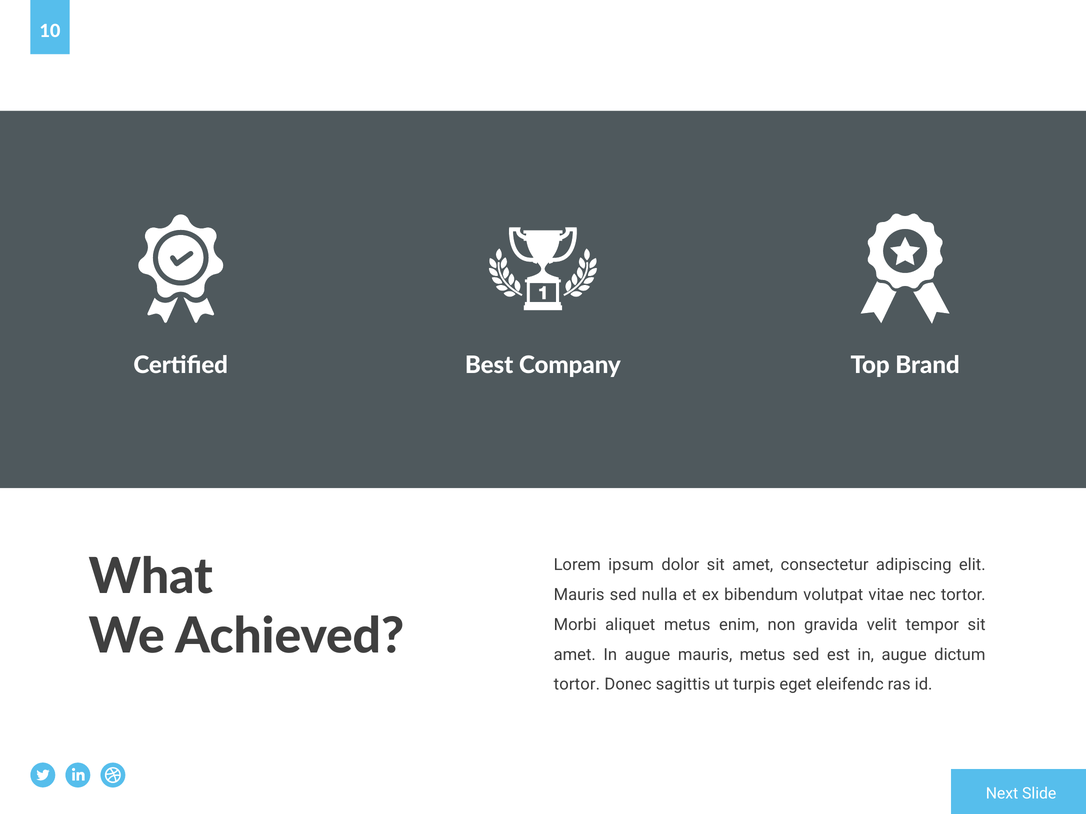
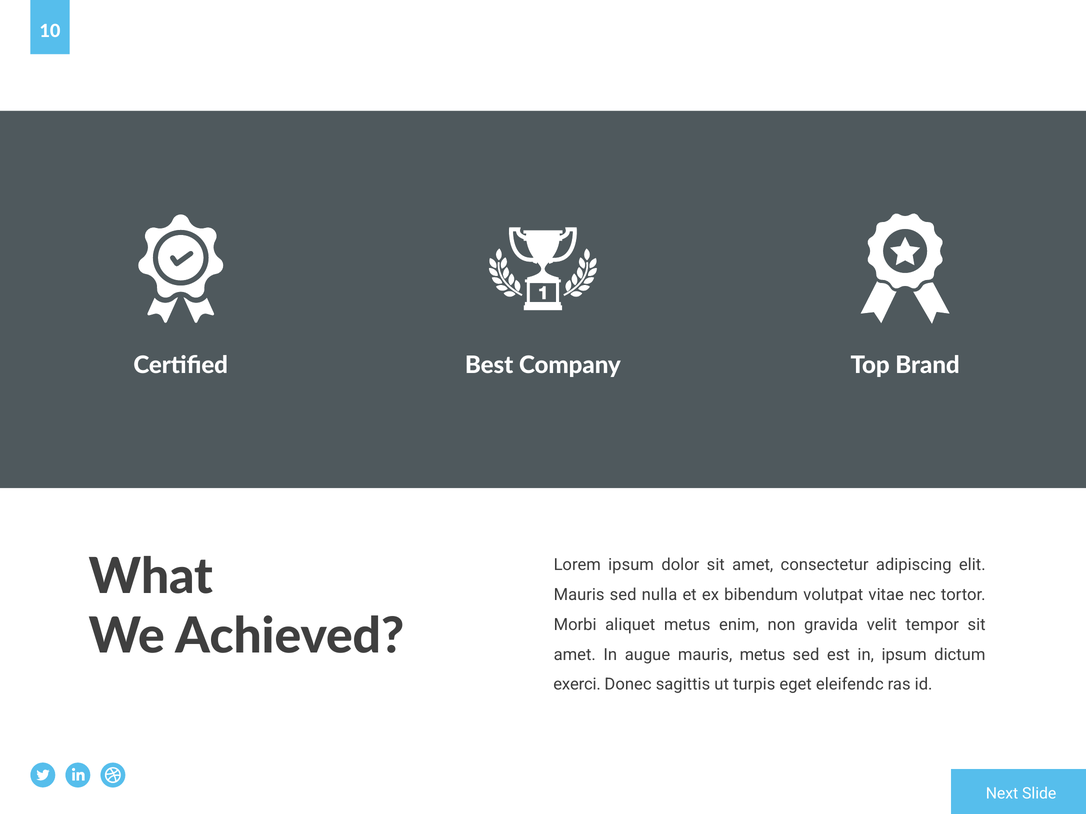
est in augue: augue -> ipsum (904, 655)
tortor: tortor -> exerci (577, 685)
